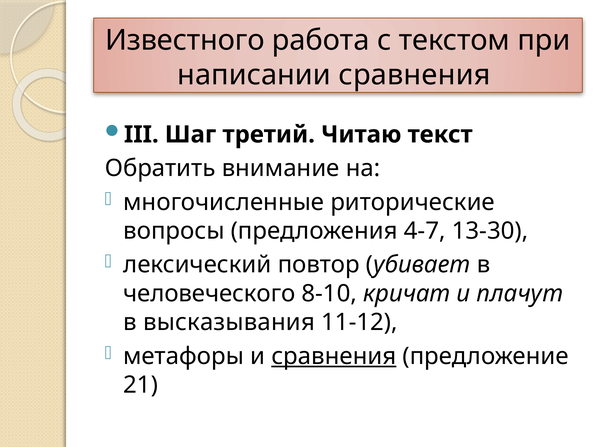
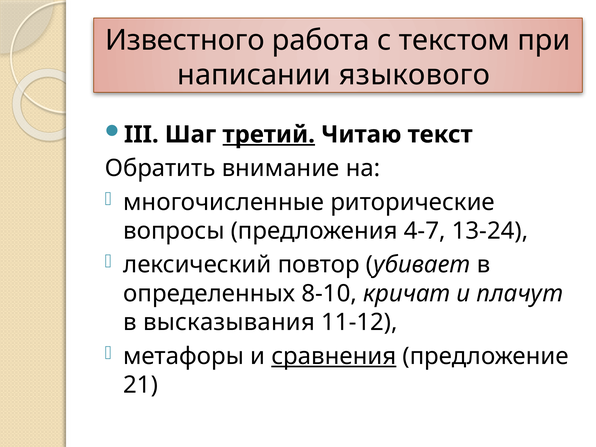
написании сравнения: сравнения -> языкового (415, 75)
третий underline: none -> present (269, 135)
13-30: 13-30 -> 13-24 (490, 231)
человеческого: человеческого -> определенных (209, 294)
